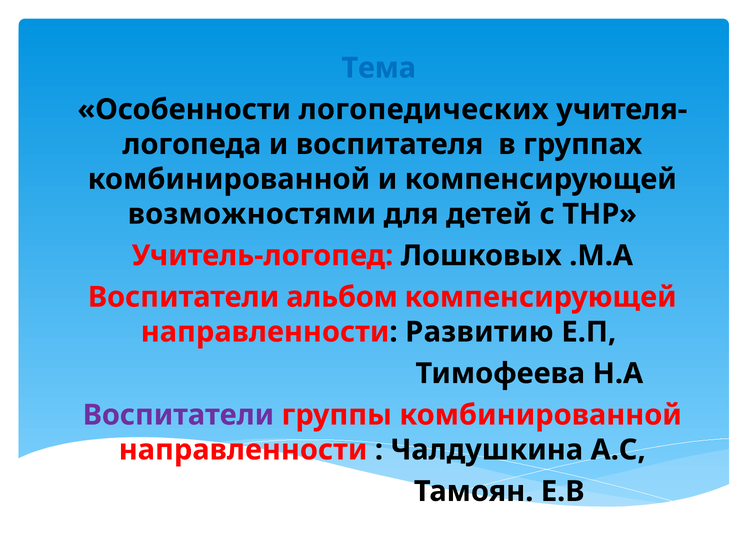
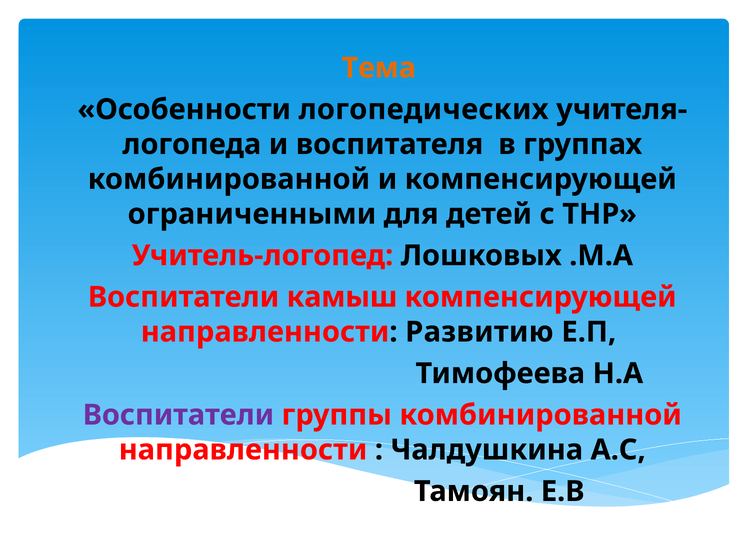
Тема colour: blue -> orange (379, 68)
возможностями: возможностями -> ограниченными (252, 214)
альбом: альбом -> камыш (342, 297)
